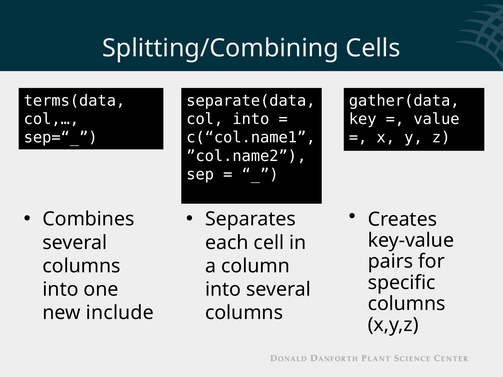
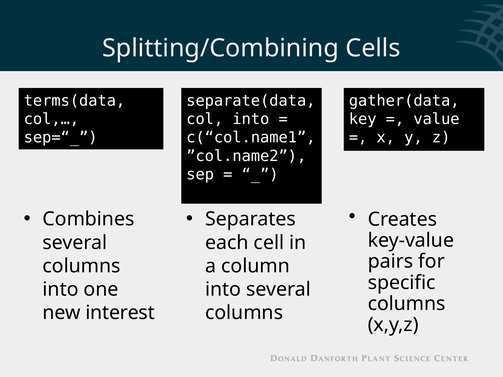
include: include -> interest (120, 313)
